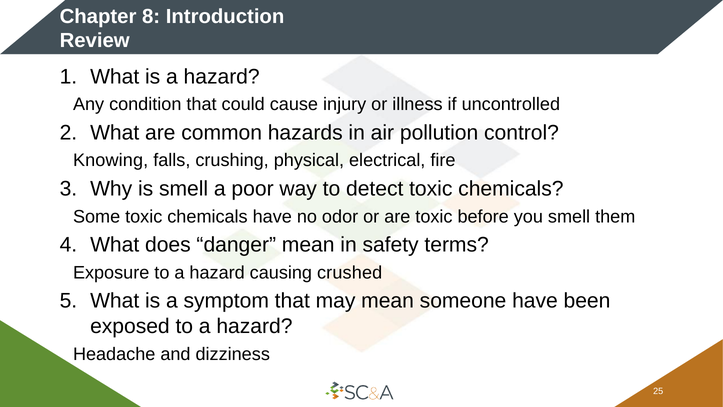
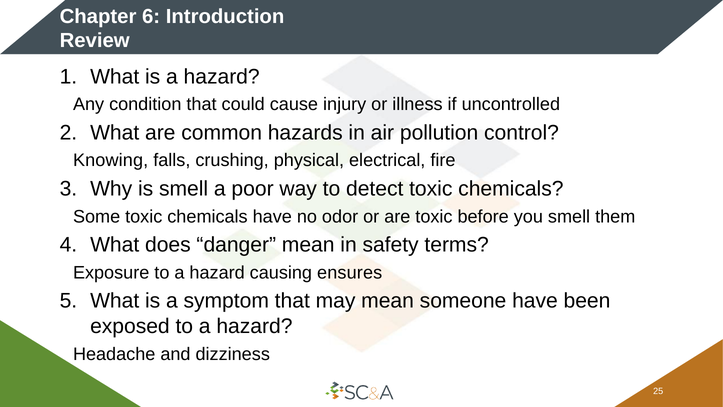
8: 8 -> 6 (151, 16)
crushed: crushed -> ensures (350, 272)
